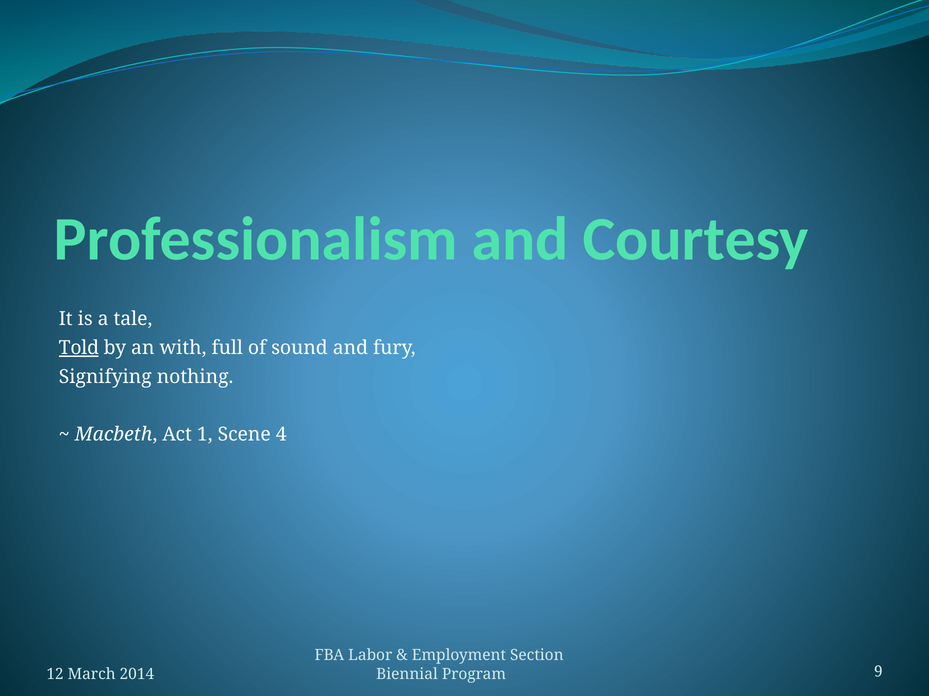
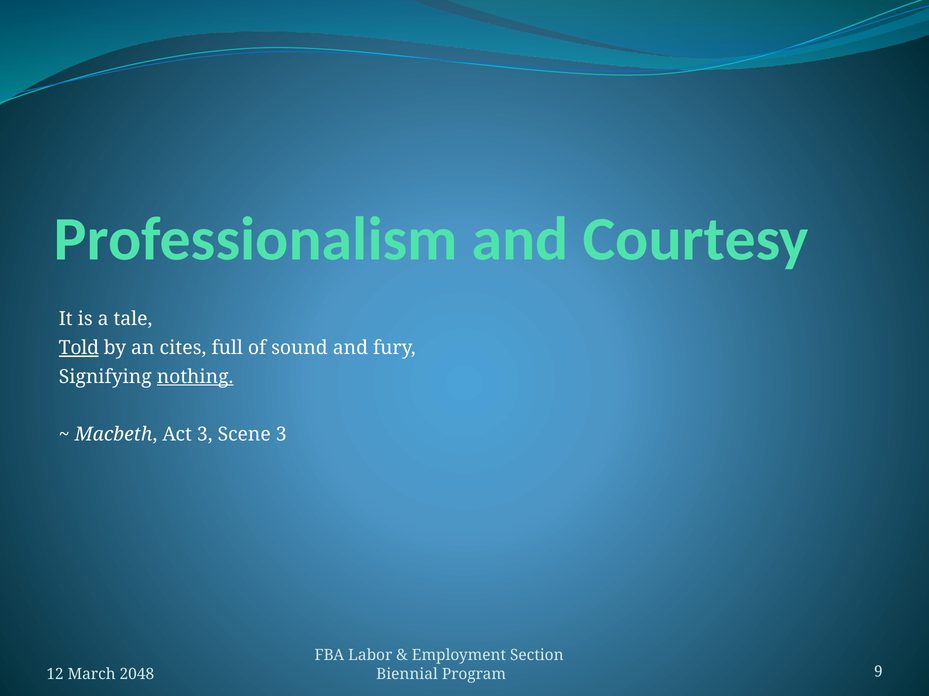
with: with -> cites (183, 348)
nothing underline: none -> present (195, 377)
Act 1: 1 -> 3 (205, 435)
Scene 4: 4 -> 3 (281, 435)
2014: 2014 -> 2048 (137, 675)
